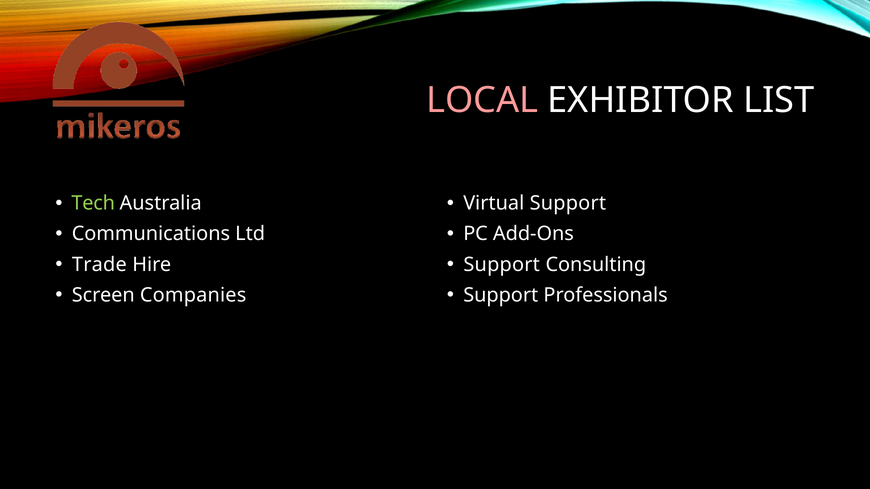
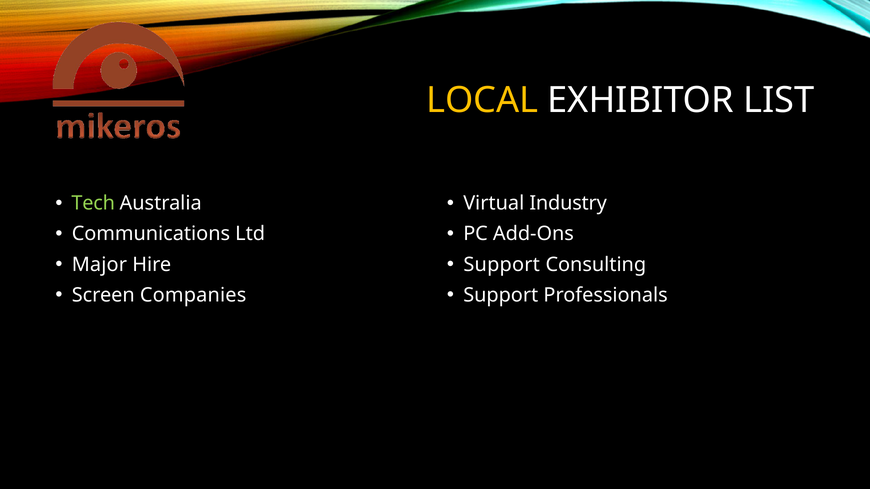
LOCAL colour: pink -> yellow (482, 100)
Virtual Support: Support -> Industry (568, 203)
Trade: Trade -> Major (99, 265)
